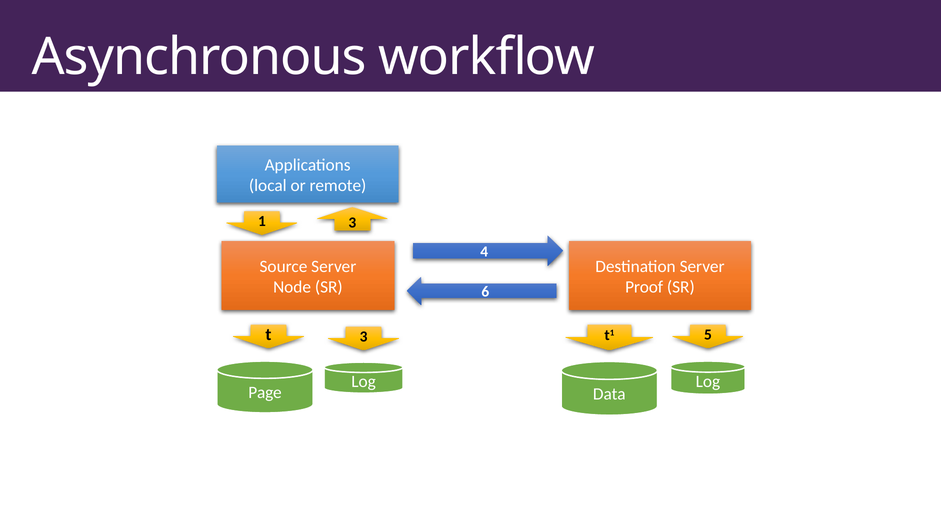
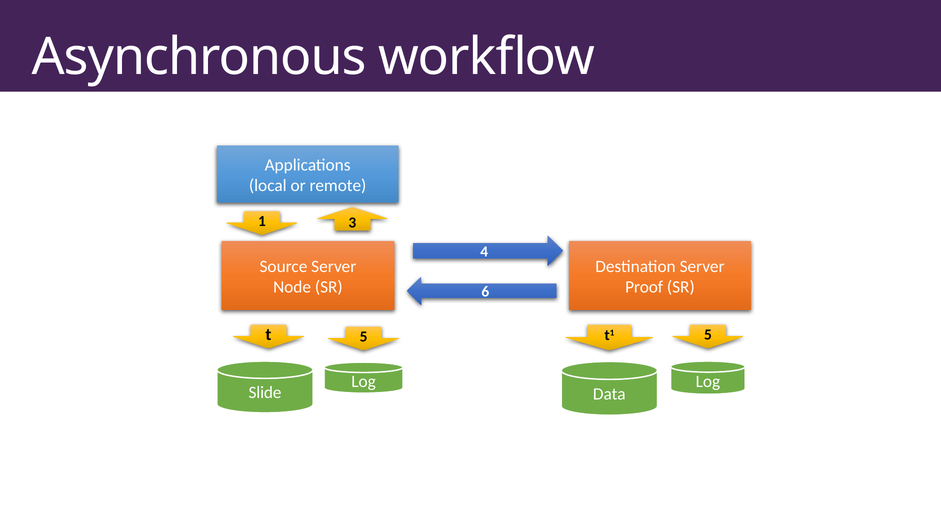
t 3: 3 -> 5 (364, 337)
Page: Page -> Slide (265, 393)
